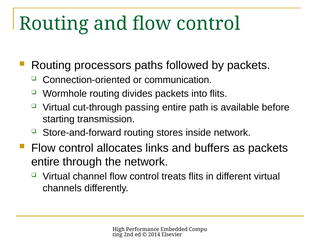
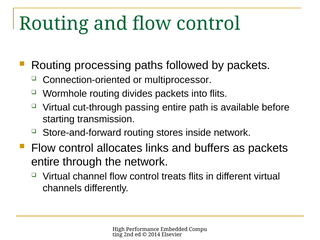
processors: processors -> processing (103, 65)
communication: communication -> multiprocessor (178, 80)
